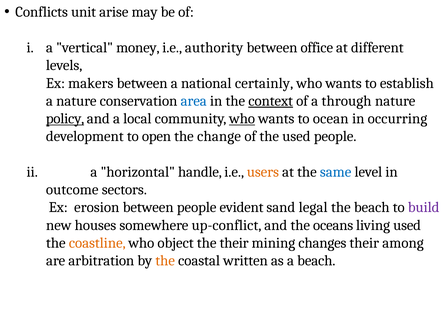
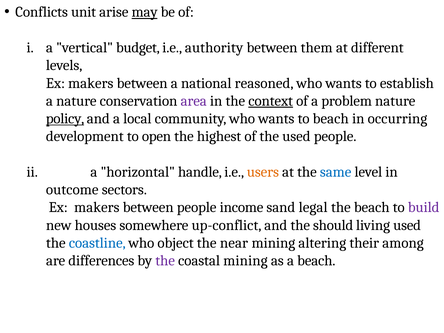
may underline: none -> present (145, 12)
money: money -> budget (138, 48)
office: office -> them (317, 48)
certainly: certainly -> reasoned (264, 83)
area colour: blue -> purple (194, 101)
through: through -> problem (347, 101)
who underline: present -> none (242, 119)
to ocean: ocean -> beach (331, 119)
change: change -> highest (219, 136)
erosion: erosion -> makers (97, 207)
evident: evident -> income (242, 207)
oceans: oceans -> should (333, 225)
coastline colour: orange -> blue (97, 243)
the their: their -> near (234, 243)
changes: changes -> altering (322, 243)
arbitration: arbitration -> differences (101, 261)
the colour: orange -> purple (165, 261)
coastal written: written -> mining (245, 261)
